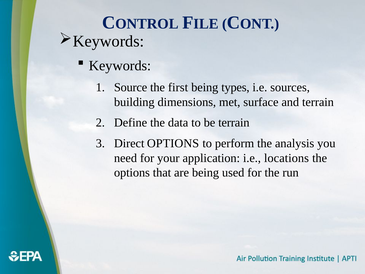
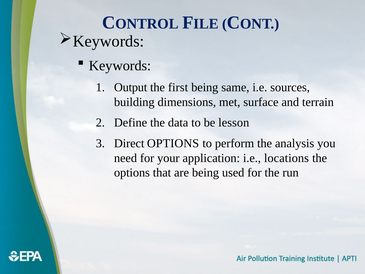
Source: Source -> Output (131, 87)
types: types -> same (235, 87)
be terrain: terrain -> lesson (234, 123)
